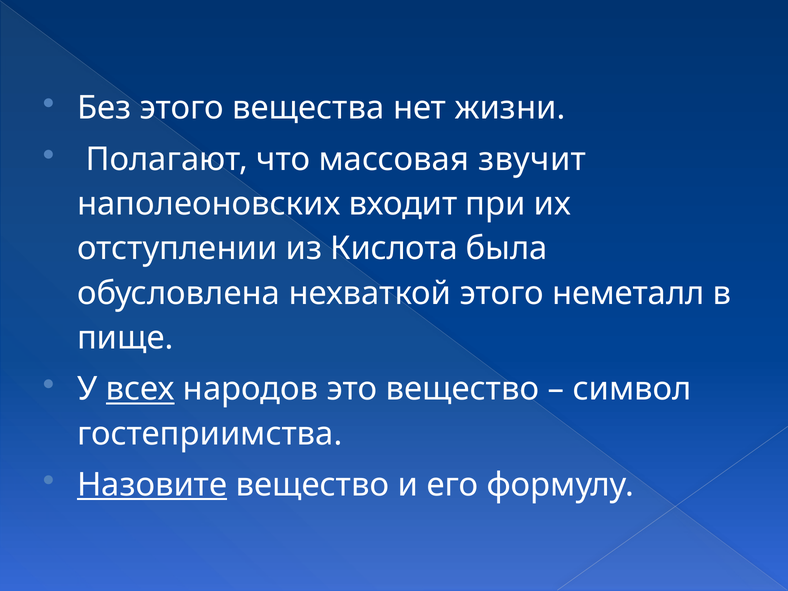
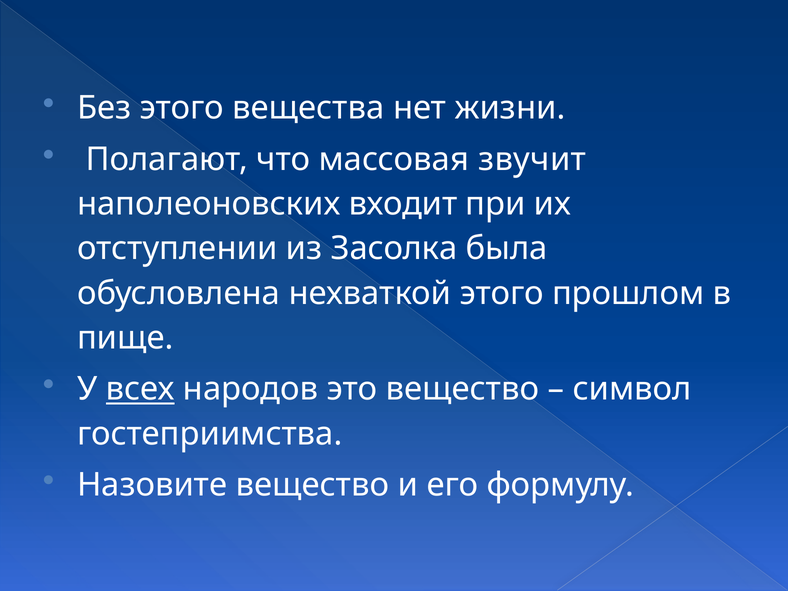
Кислота: Кислота -> Засолка (394, 249)
неметалл: неметалл -> прошлом (628, 293)
Назовите underline: present -> none (152, 485)
